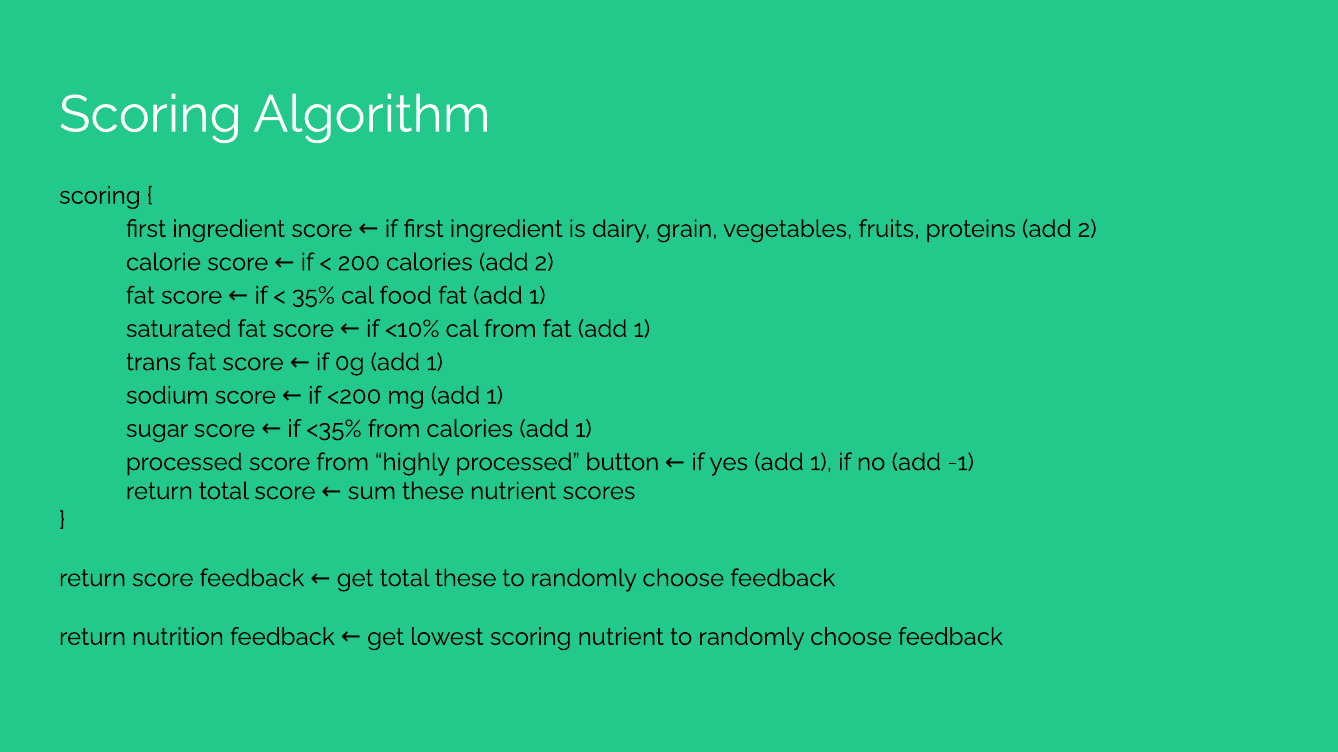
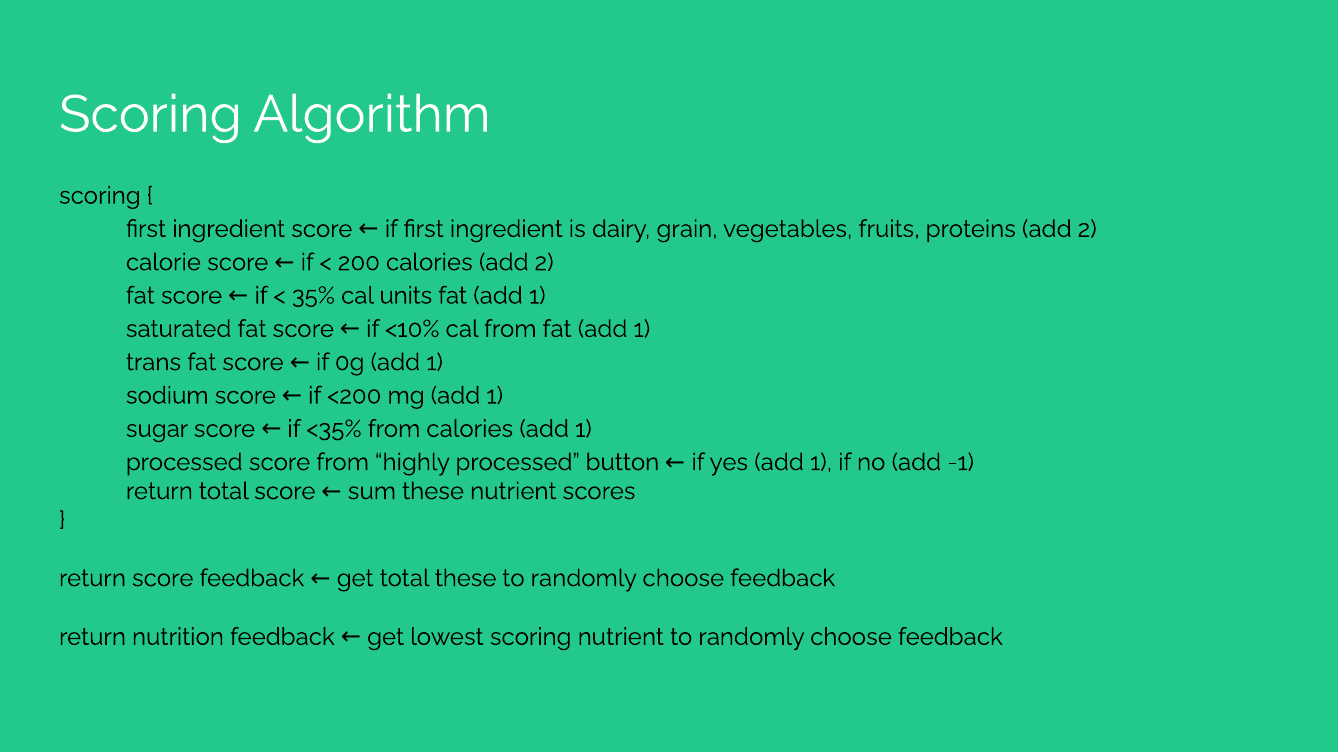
food: food -> units (406, 296)
